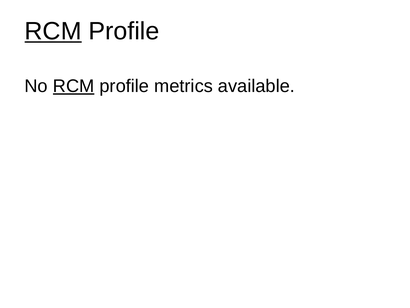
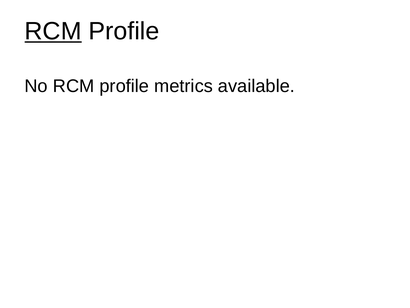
RCM underline: present -> none (74, 86)
